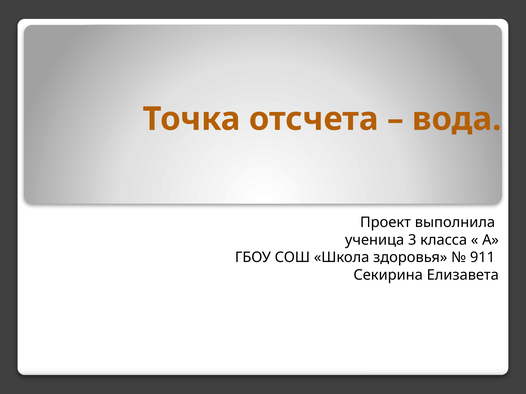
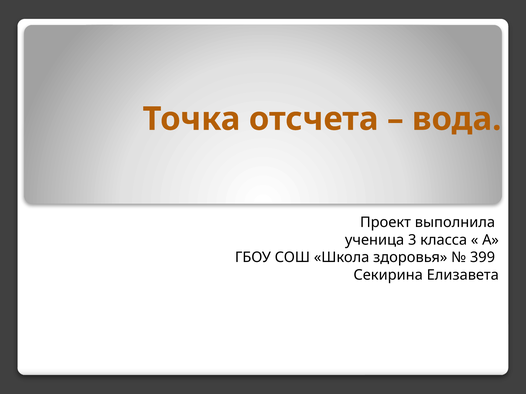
911: 911 -> 399 (482, 258)
